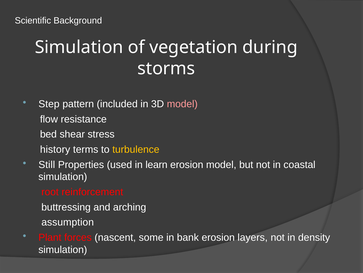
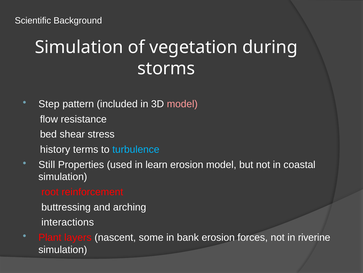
turbulence colour: yellow -> light blue (136, 149)
assumption: assumption -> interactions (68, 222)
forces: forces -> layers (78, 237)
layers: layers -> forces (253, 237)
density: density -> riverine (314, 237)
